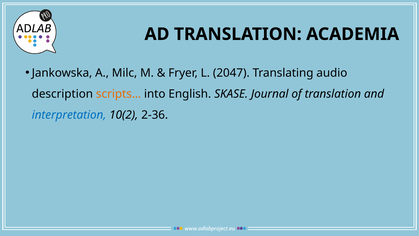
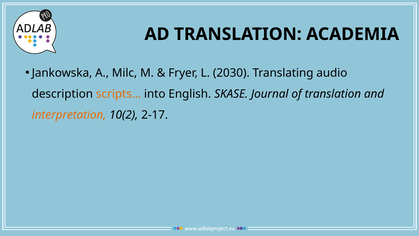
2047: 2047 -> 2030 (231, 73)
interpretation colour: blue -> orange (69, 115)
2-36: 2-36 -> 2-17 (155, 115)
